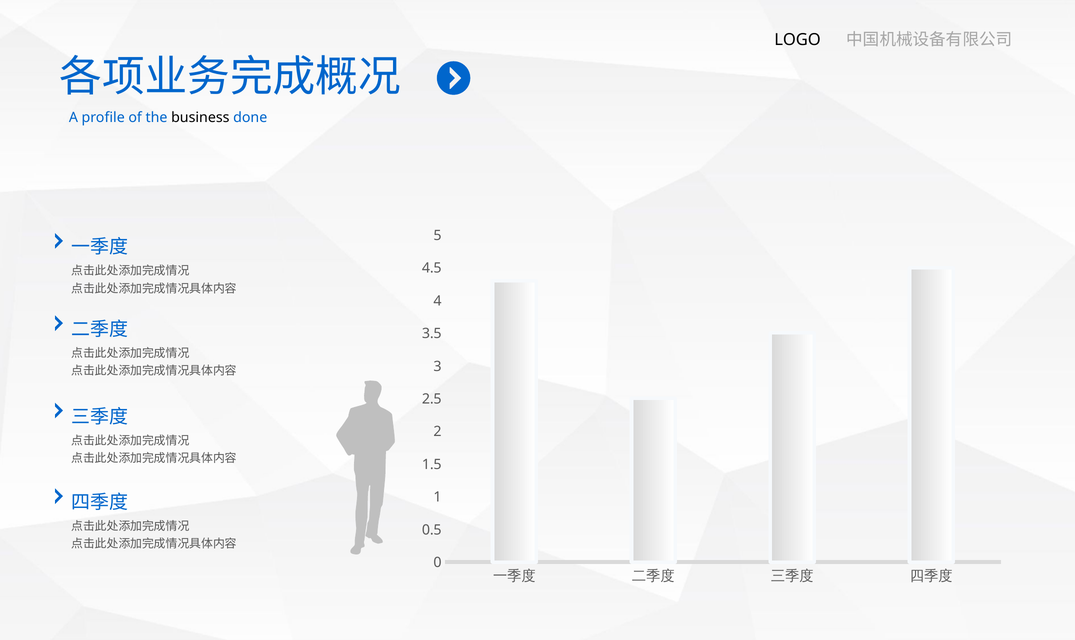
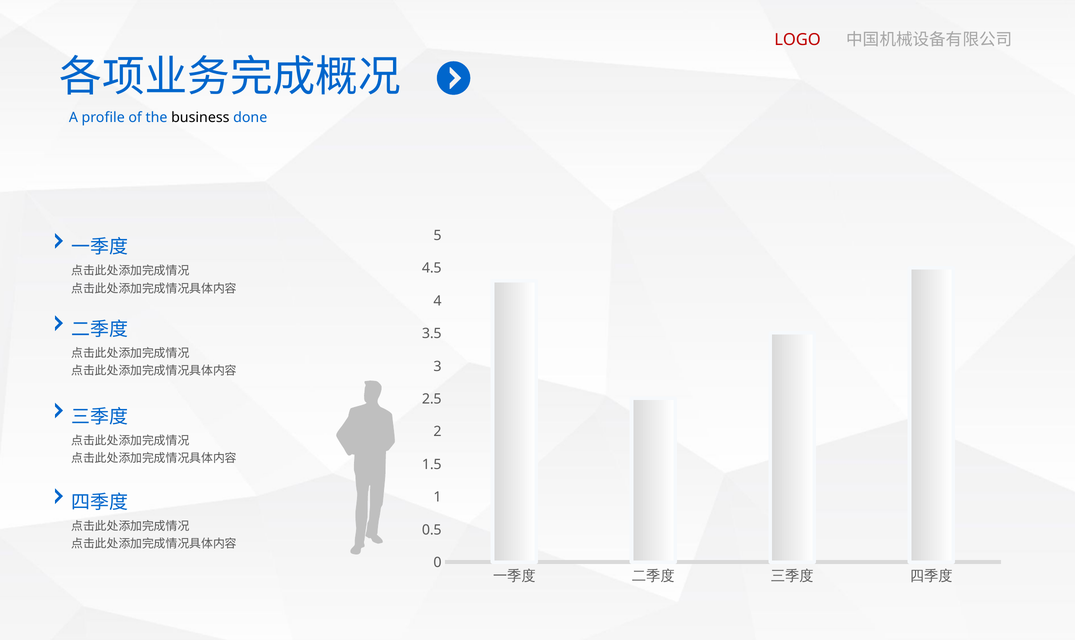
LOGO colour: black -> red (798, 40)
